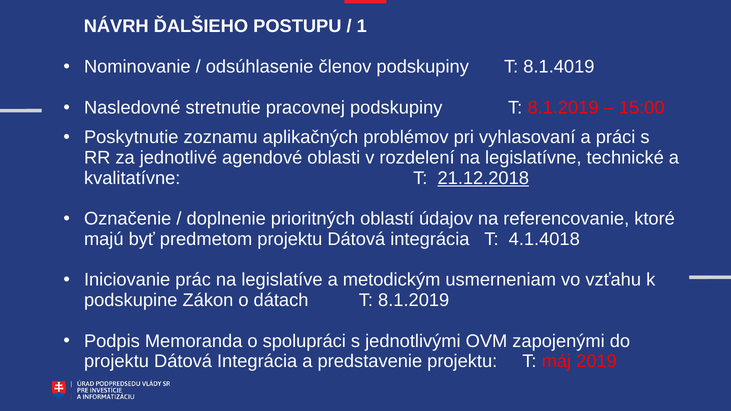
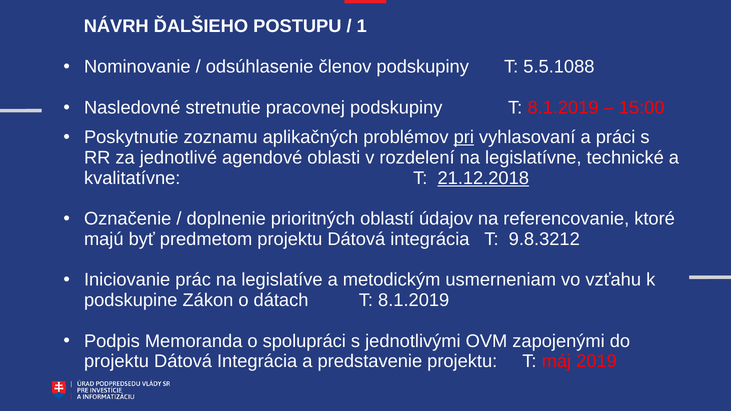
8.1.4019: 8.1.4019 -> 5.5.1088 (559, 67)
pri underline: none -> present (464, 137)
4.1.4018: 4.1.4018 -> 9.8.3212 (544, 239)
